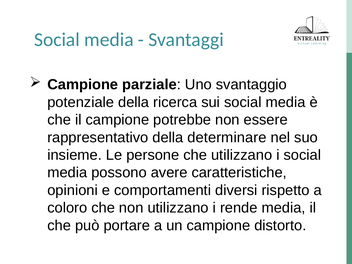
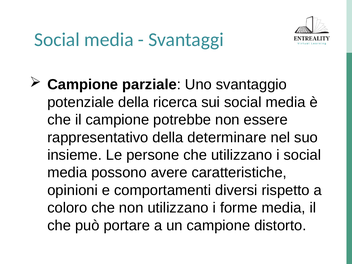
rende: rende -> forme (239, 208)
